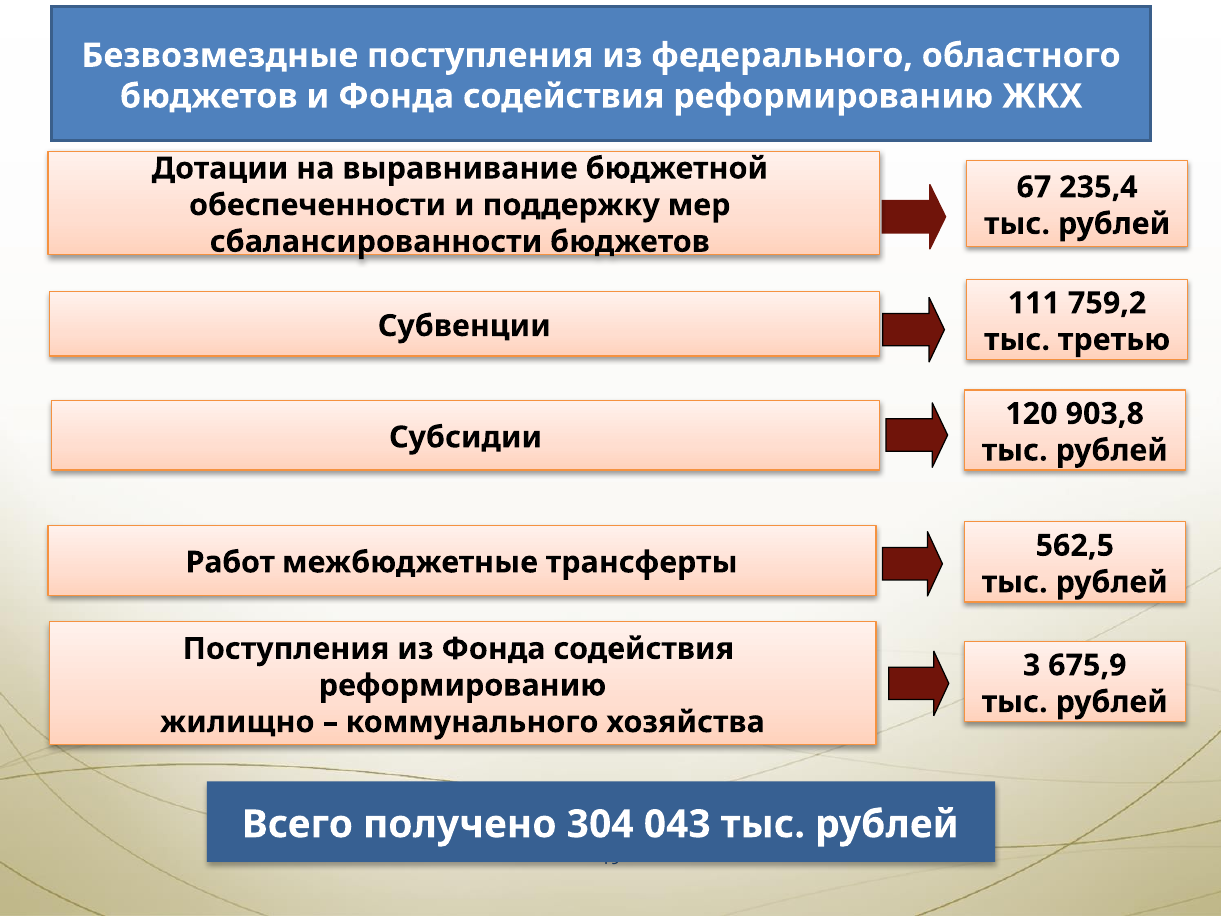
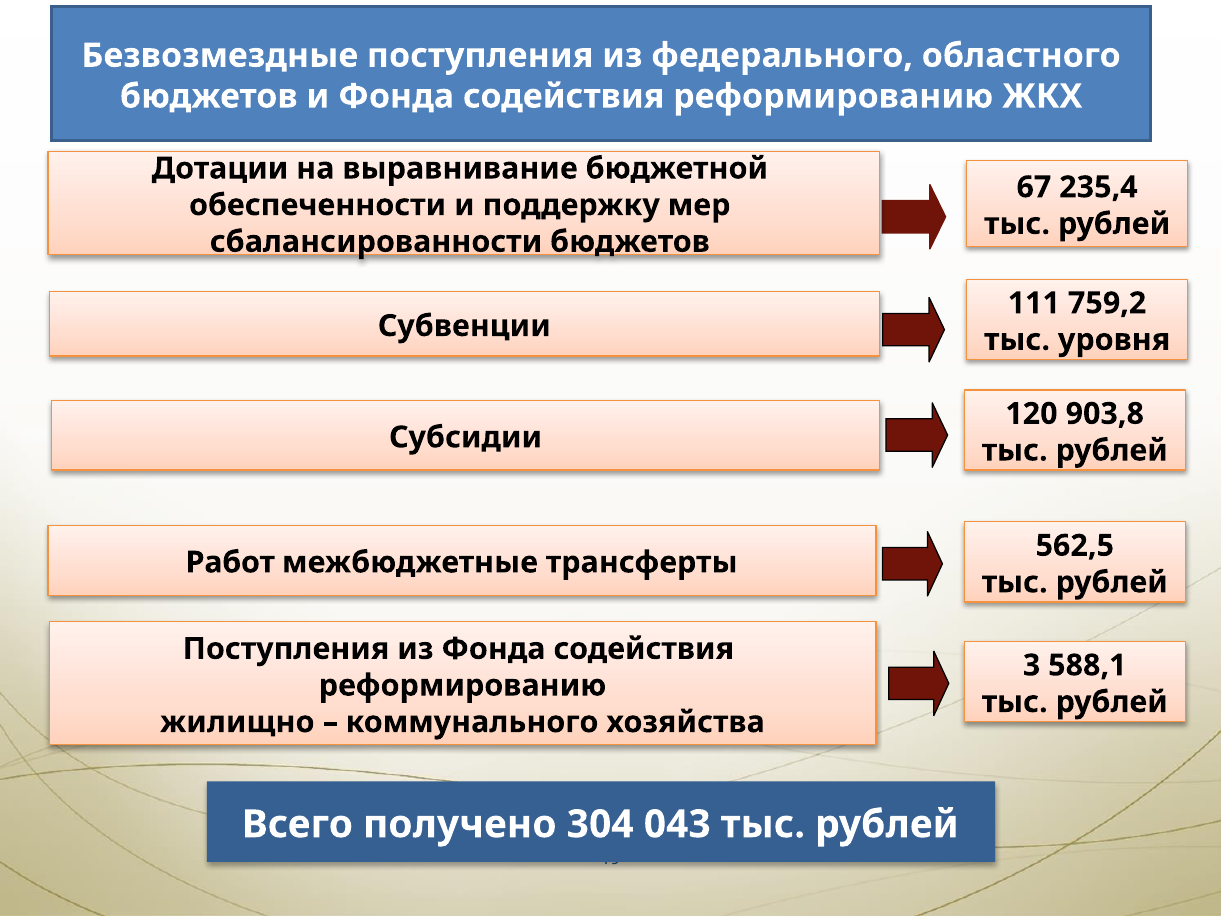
третью: третью -> уровня (1114, 340)
675,9: 675,9 -> 588,1 (1087, 665)
